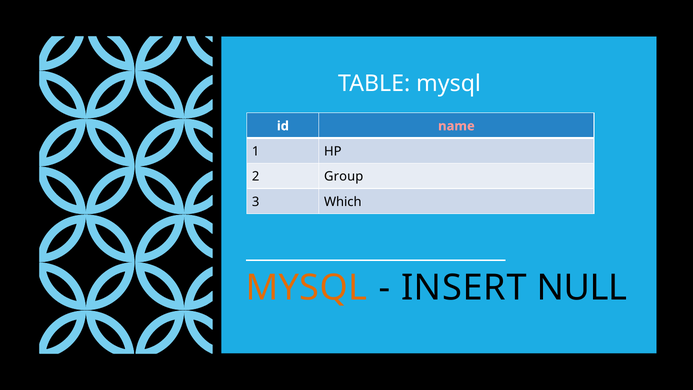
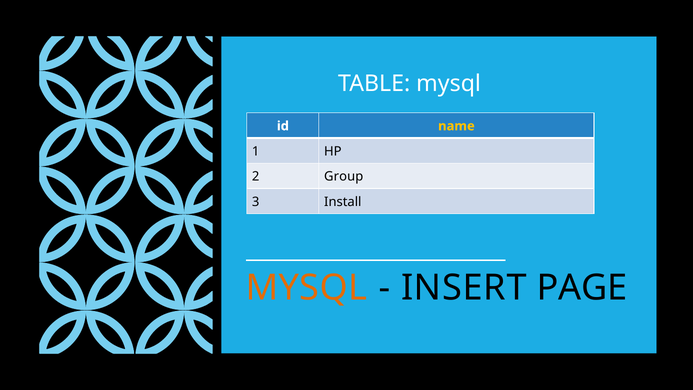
name colour: pink -> yellow (456, 126)
Which: Which -> Install (343, 202)
NULL: NULL -> PAGE (582, 288)
